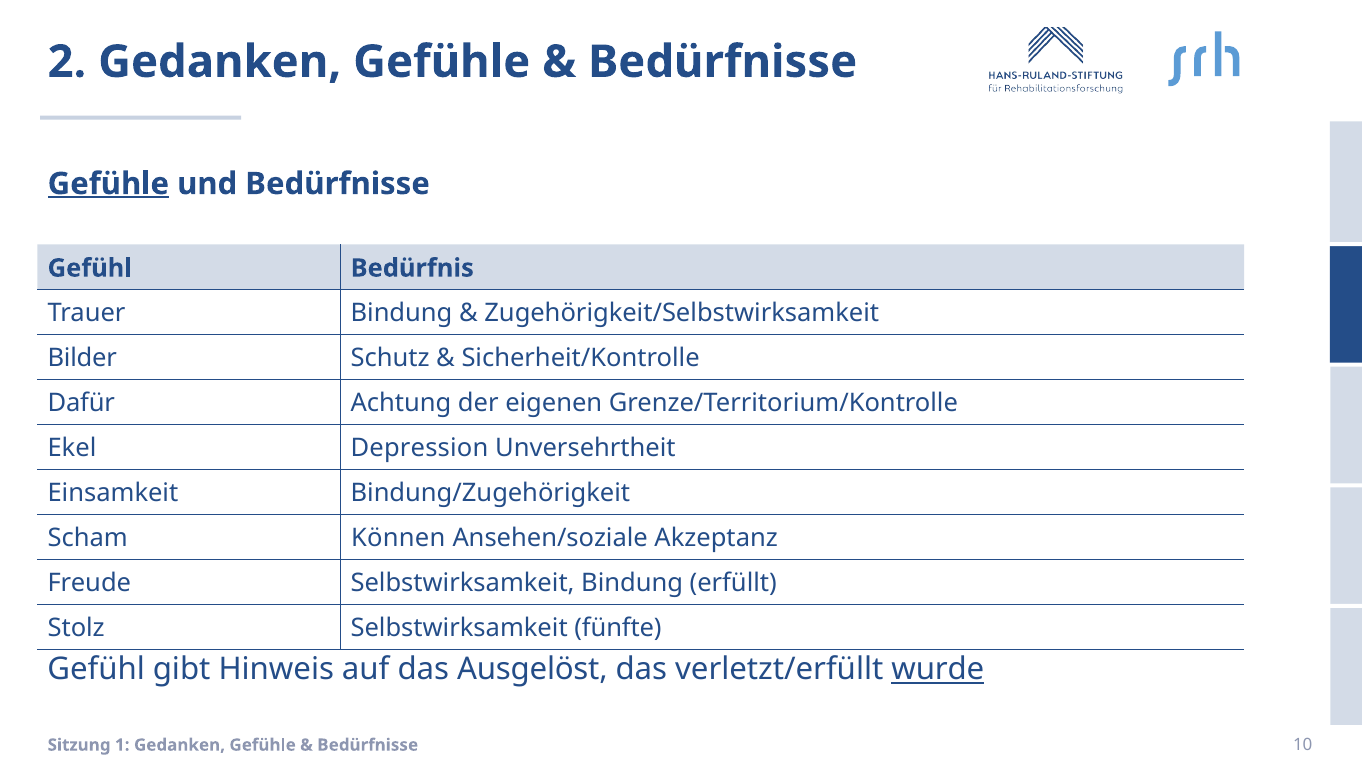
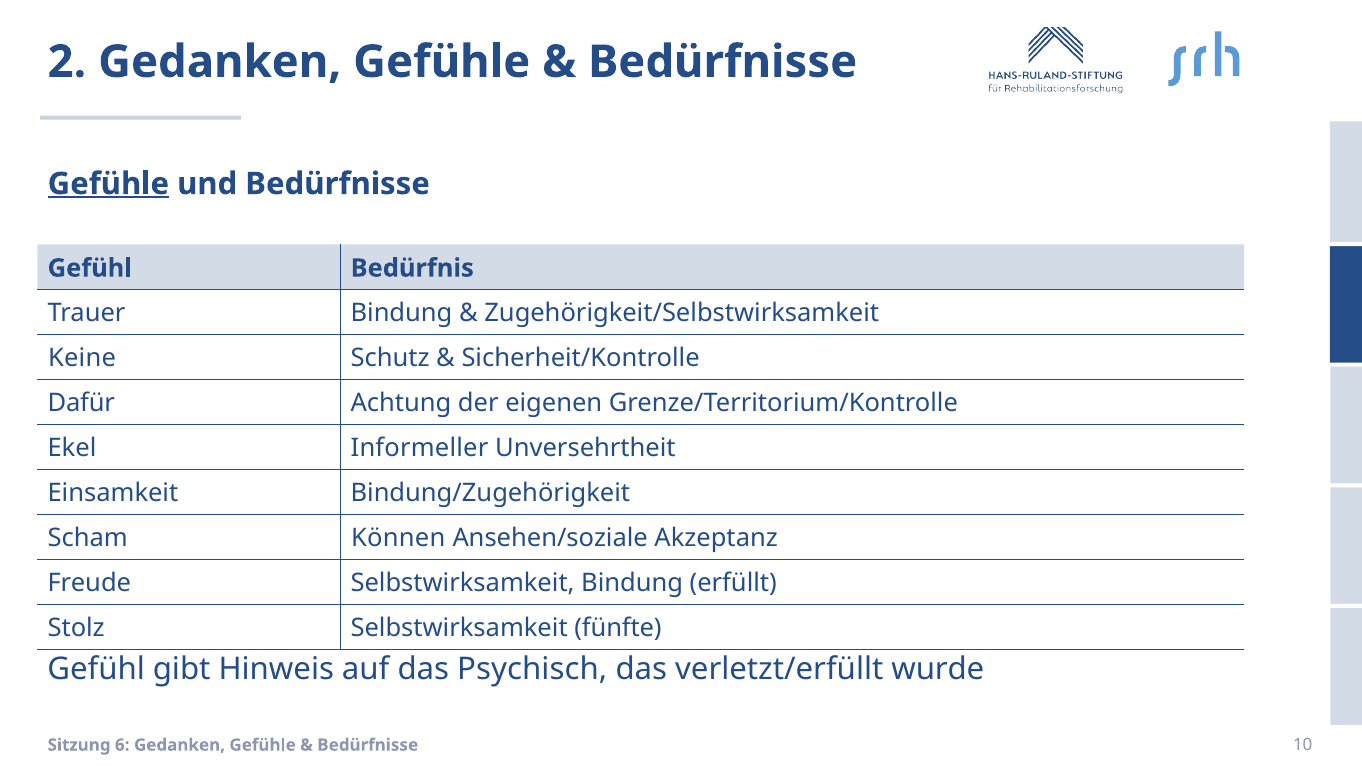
Bilder: Bilder -> Keine (82, 358)
Depression: Depression -> Informeller (419, 448)
Ausgelöst: Ausgelöst -> Psychisch (532, 669)
wurde underline: present -> none (938, 669)
1: 1 -> 6 (122, 745)
